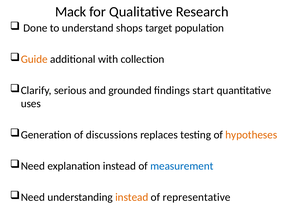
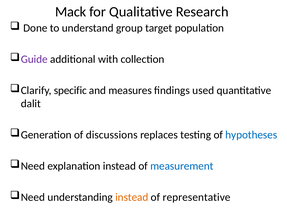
shops: shops -> group (129, 28)
Guide colour: orange -> purple (34, 59)
serious: serious -> specific (70, 90)
grounded: grounded -> measures (130, 90)
start: start -> used (203, 90)
uses: uses -> dalit (31, 104)
hypotheses colour: orange -> blue (251, 135)
